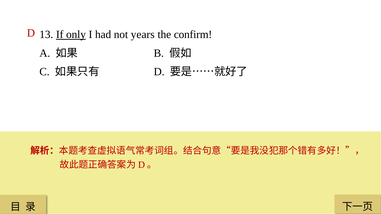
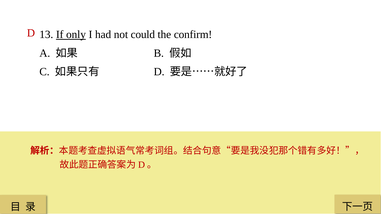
years: years -> could (143, 35)
